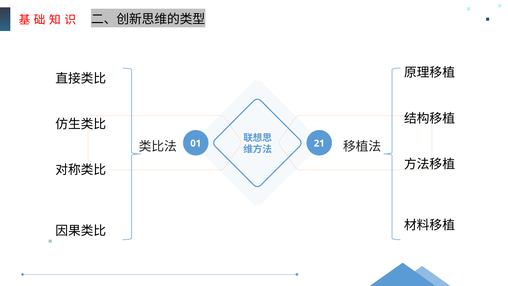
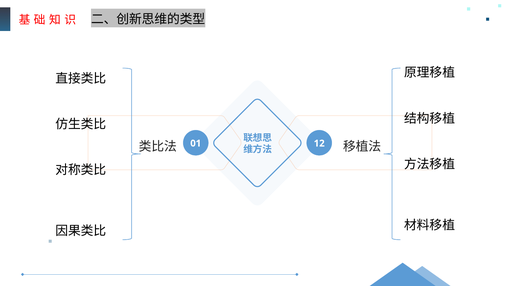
21: 21 -> 12 (319, 143)
